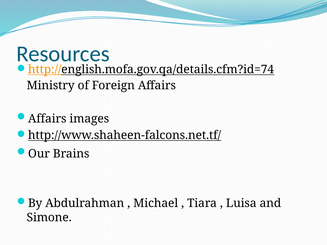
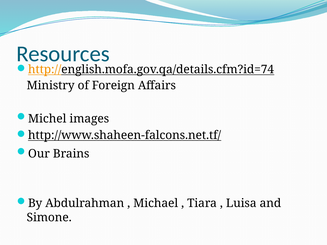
Affairs: Affairs -> Michel (47, 119)
